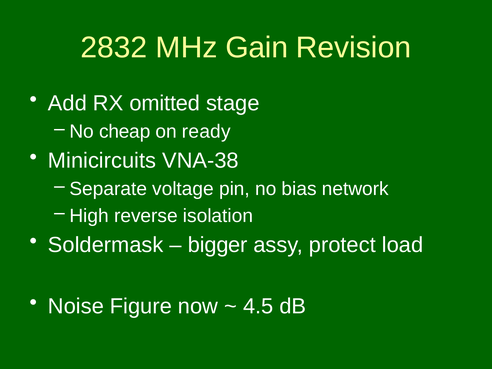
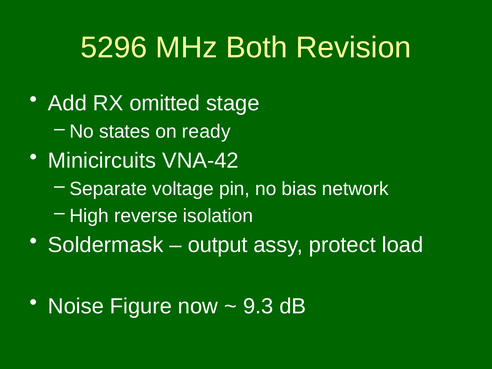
2832: 2832 -> 5296 (114, 48)
Gain: Gain -> Both (257, 48)
cheap: cheap -> states (125, 131)
VNA-38: VNA-38 -> VNA-42 (200, 161)
bigger: bigger -> output (218, 245)
4.5: 4.5 -> 9.3 (258, 306)
